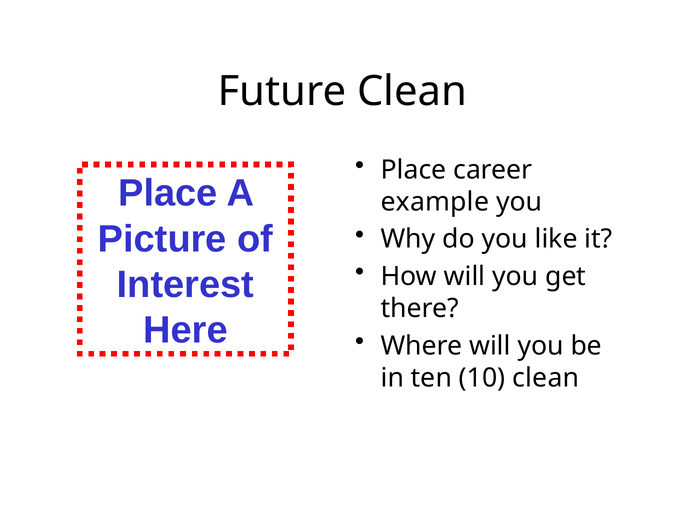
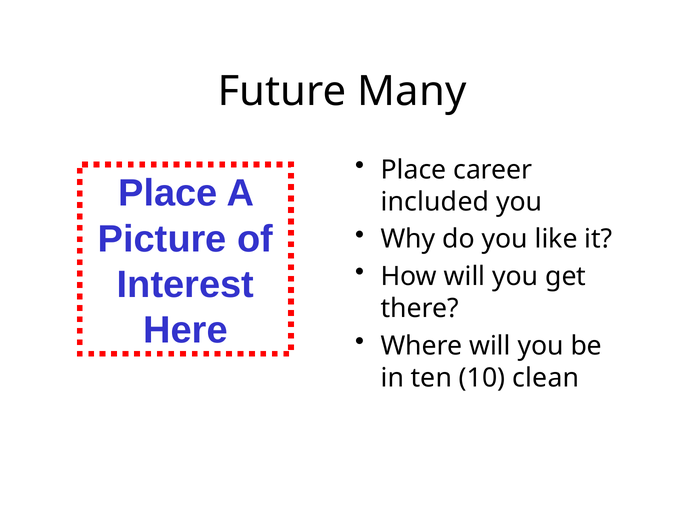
Future Clean: Clean -> Many (412, 91)
example: example -> included (435, 202)
